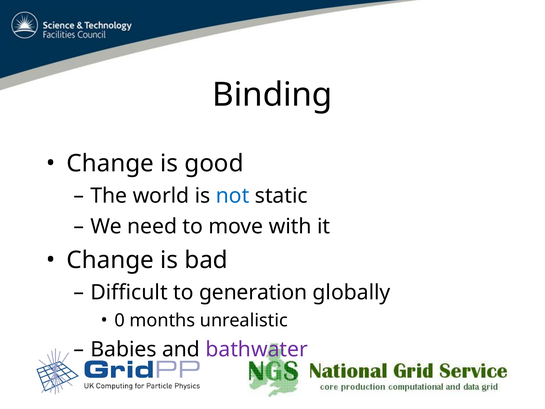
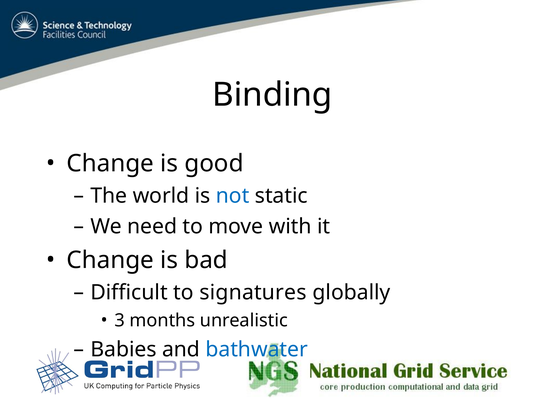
generation: generation -> signatures (253, 292)
0: 0 -> 3 (120, 320)
bathwater colour: purple -> blue (257, 349)
